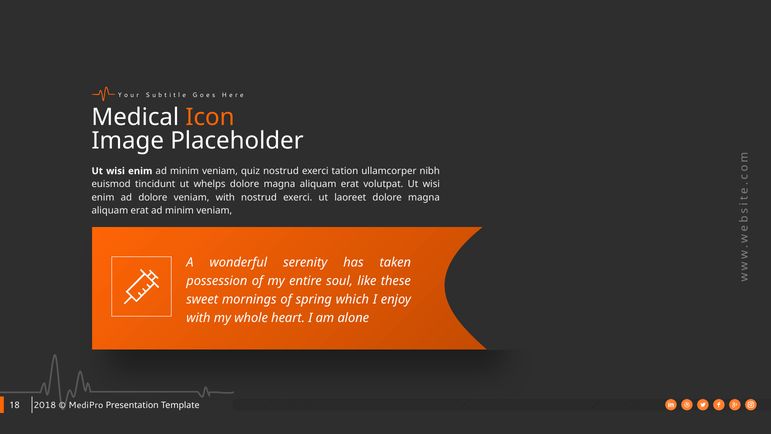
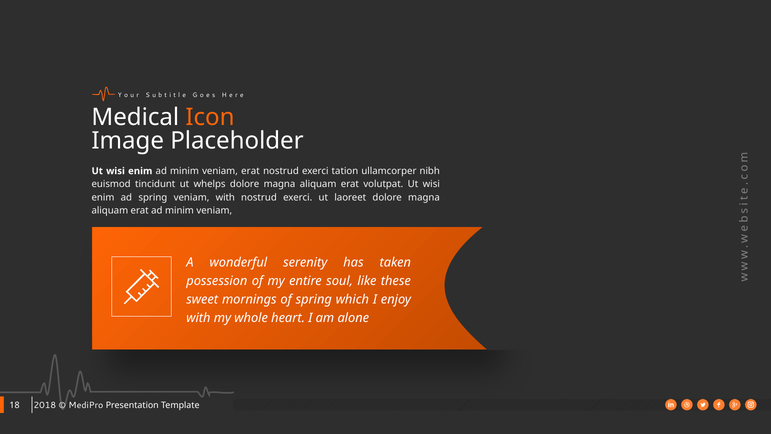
veniam quiz: quiz -> erat (250, 171)
ad dolore: dolore -> spring (153, 197)
